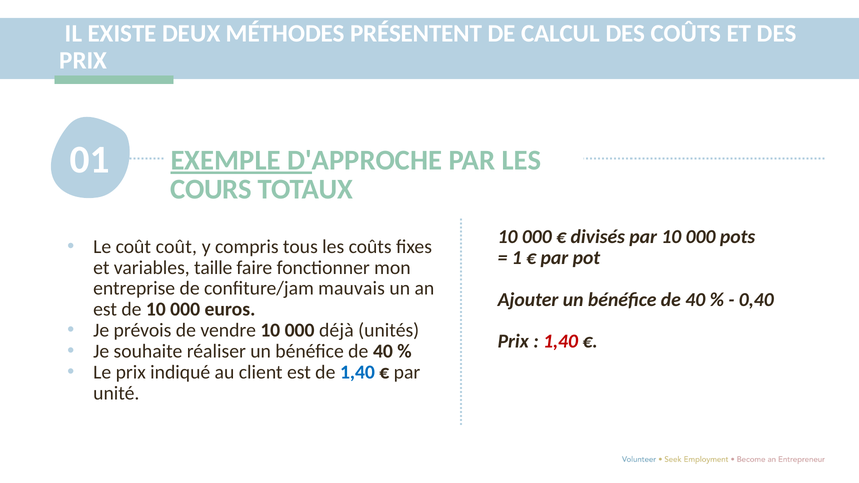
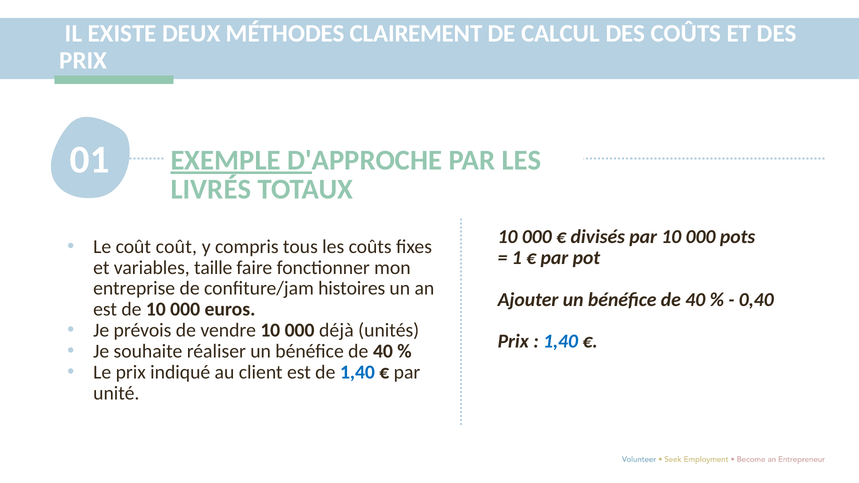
PRÉSENTENT: PRÉSENTENT -> CLAIREMENT (416, 34)
COURS: COURS -> LIVRÉS (211, 190)
mauvais: mauvais -> histoires (352, 289)
1,40 colour: red -> blue (561, 342)
